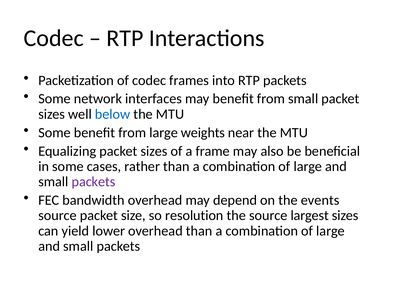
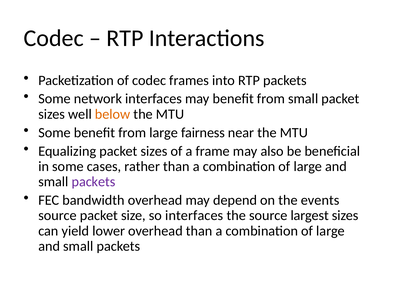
below colour: blue -> orange (113, 114)
weights: weights -> fairness (203, 132)
so resolution: resolution -> interfaces (194, 215)
